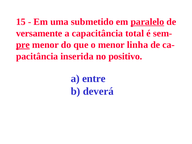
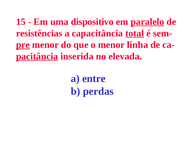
submetido: submetido -> dispositivo (92, 22)
versamente: versamente -> resistências (39, 33)
total underline: none -> present (135, 33)
pacitância underline: none -> present (37, 56)
positivo: positivo -> elevada (125, 56)
deverá: deverá -> perdas (98, 91)
